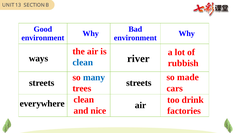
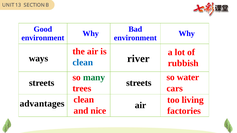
made: made -> water (188, 77)
many colour: blue -> green (94, 78)
drink: drink -> living (193, 100)
everywhere: everywhere -> advantages (42, 104)
